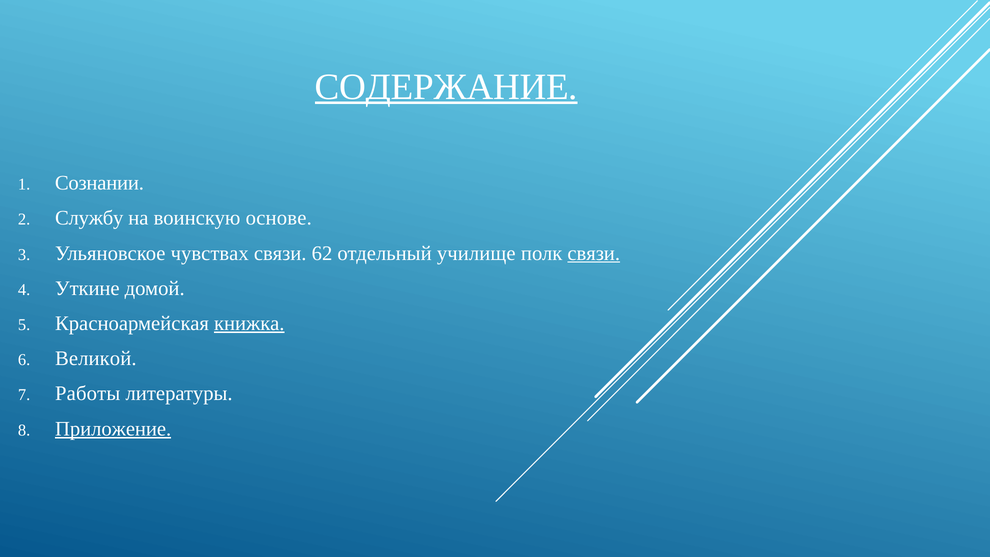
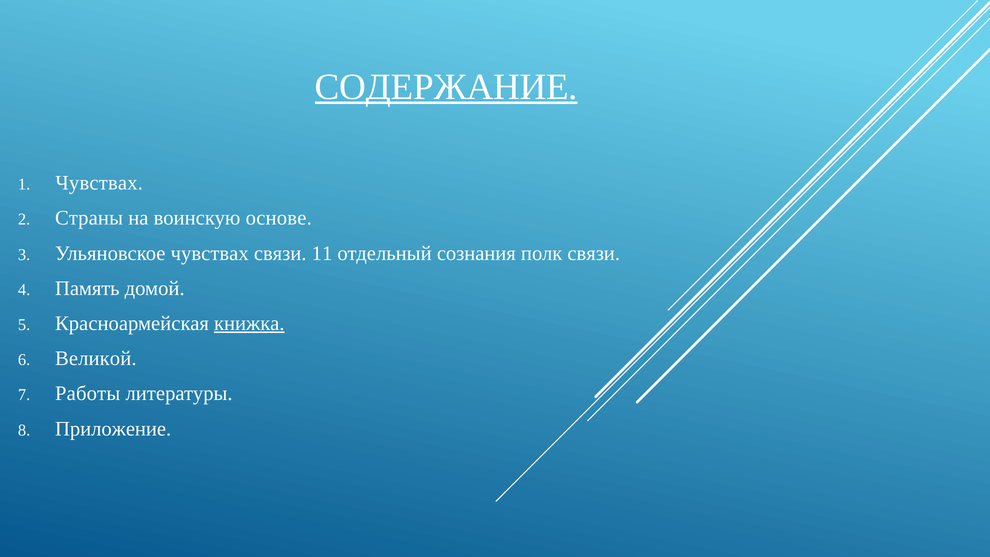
Сознании: Сознании -> Чувствах (99, 183)
Службу: Службу -> Страны (89, 218)
62: 62 -> 11 (322, 253)
училище: училище -> сознания (476, 253)
связи underline: present -> none (594, 253)
Уткине: Уткине -> Память (87, 288)
Приложение underline: present -> none (113, 429)
